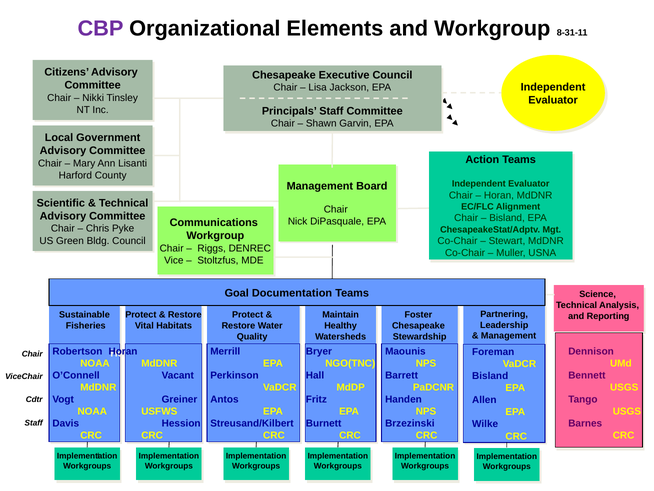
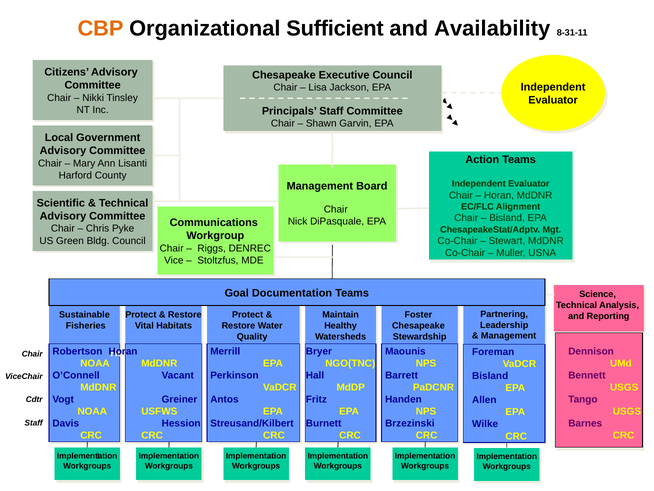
CBP colour: purple -> orange (100, 29)
Elements: Elements -> Sufficient (335, 29)
and Workgroup: Workgroup -> Availability (492, 29)
